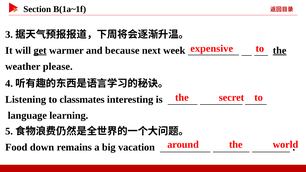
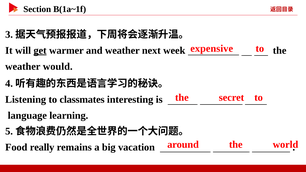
and because: because -> weather (122, 51)
the underline: present -> none (280, 51)
please: please -> would (58, 66)
down: down -> really (42, 147)
